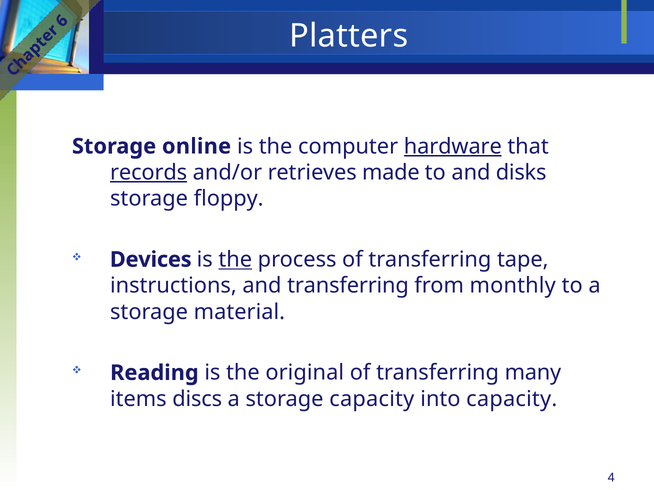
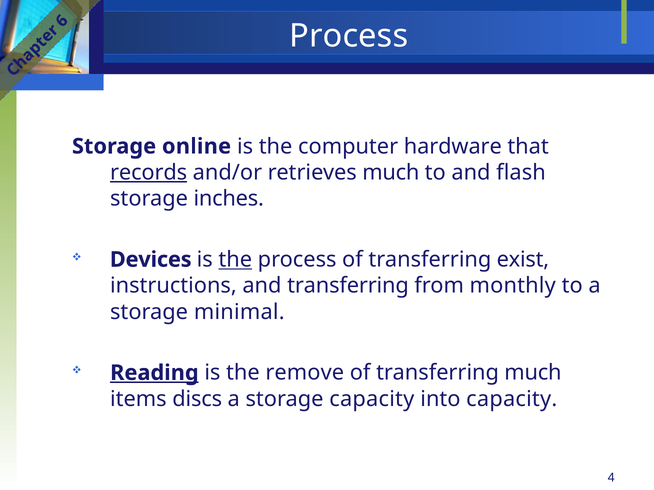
Platters: Platters -> Process (349, 36)
hardware underline: present -> none (453, 146)
retrieves made: made -> much (391, 173)
disks: disks -> flash (521, 173)
floppy: floppy -> inches (229, 199)
tape: tape -> exist (523, 260)
material: material -> minimal (239, 312)
Reading underline: none -> present (154, 373)
original: original -> remove (305, 373)
transferring many: many -> much (533, 373)
